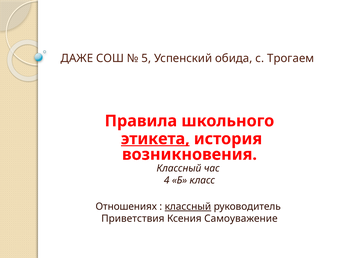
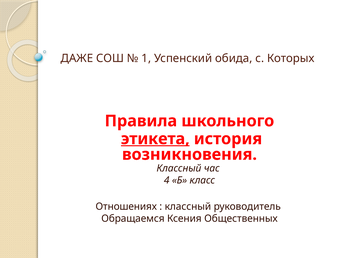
5: 5 -> 1 (146, 58)
Трогаем: Трогаем -> Которых (291, 58)
классный underline: present -> none (188, 206)
Приветствия: Приветствия -> Обращаемся (133, 218)
Самоуважение: Самоуважение -> Общественных (241, 218)
